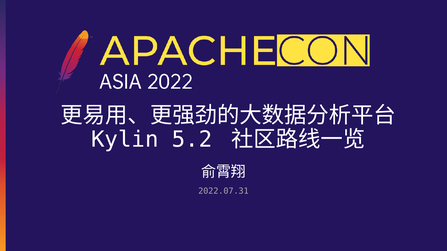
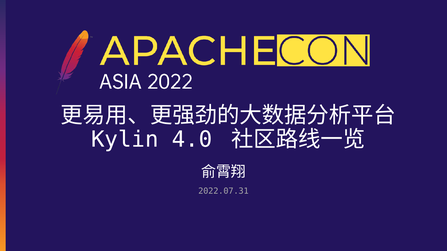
5.2: 5.2 -> 4.0 (192, 140)
